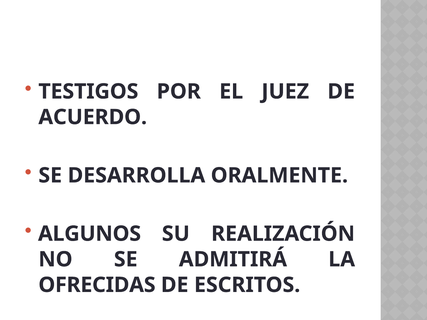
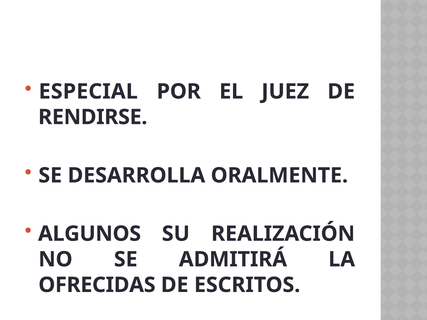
TESTIGOS: TESTIGOS -> ESPECIAL (88, 92)
ACUERDO: ACUERDO -> RENDIRSE (93, 117)
